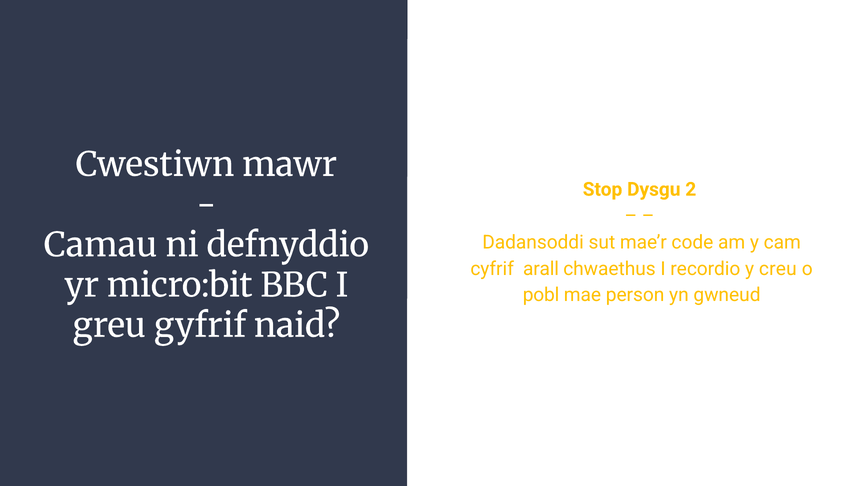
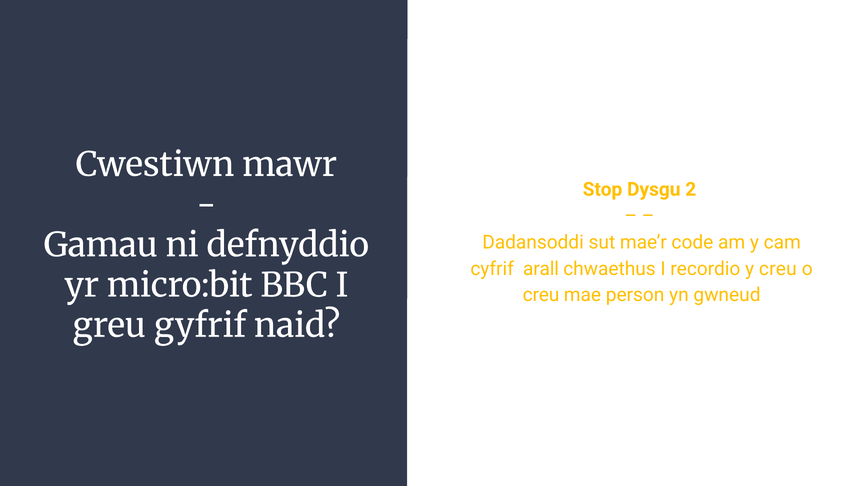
Camau: Camau -> Gamau (101, 245)
pobl: pobl -> creu (541, 295)
